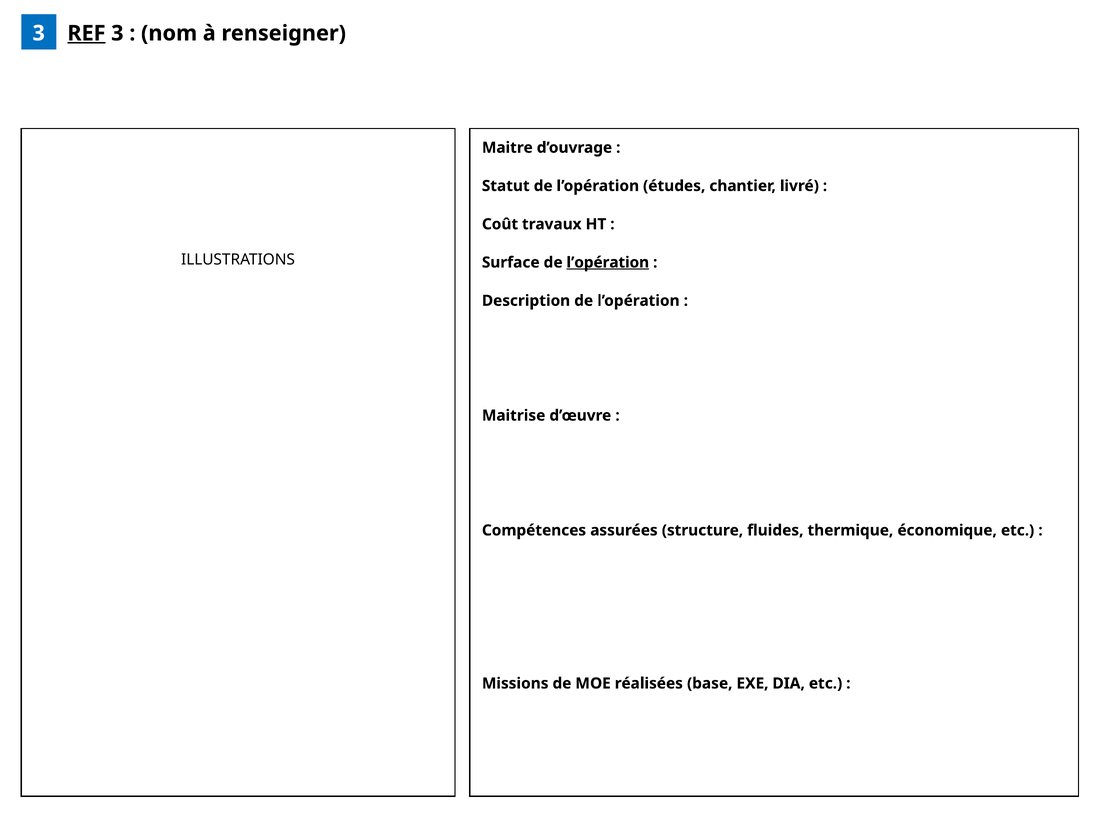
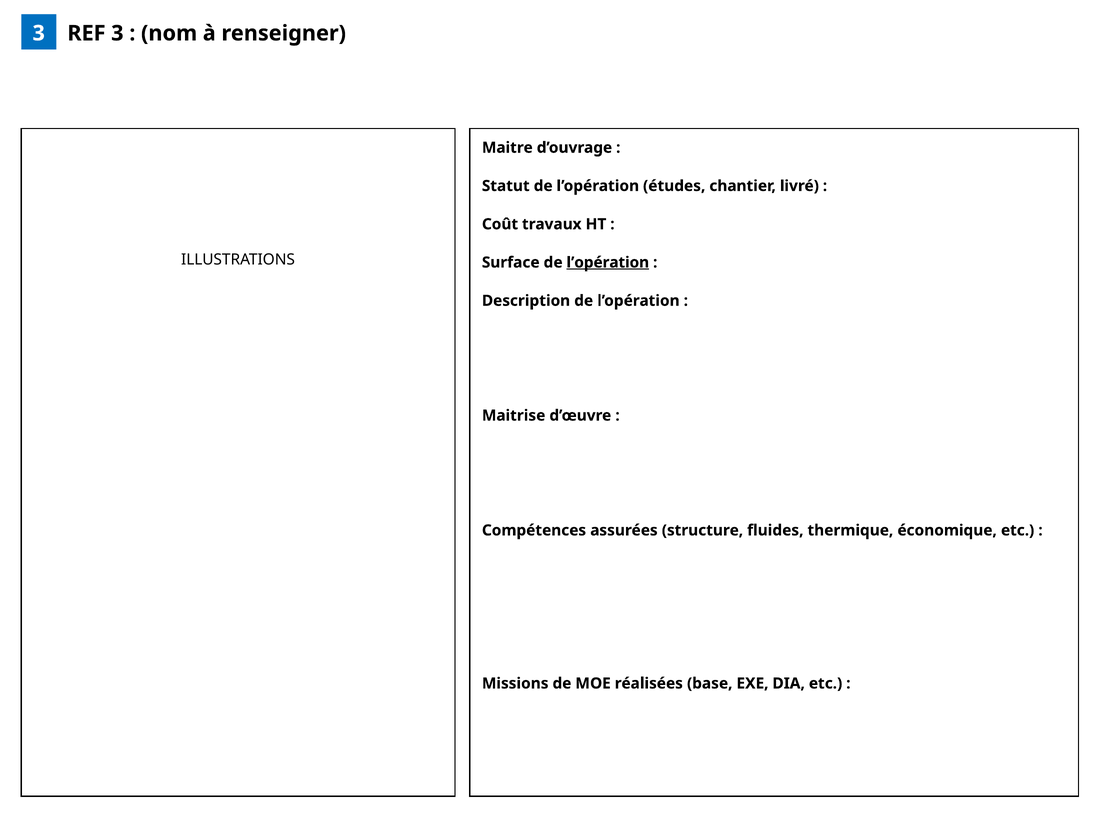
REF underline: present -> none (86, 33)
